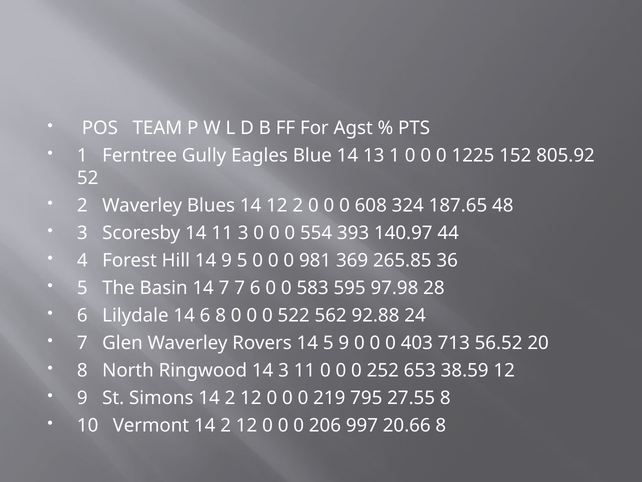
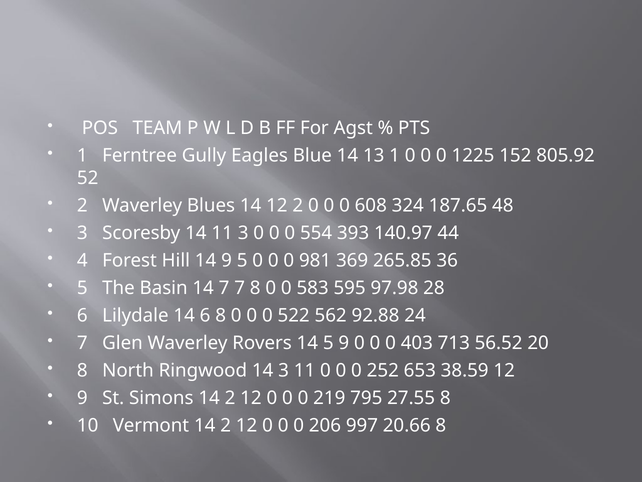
7 6: 6 -> 8 (255, 288)
